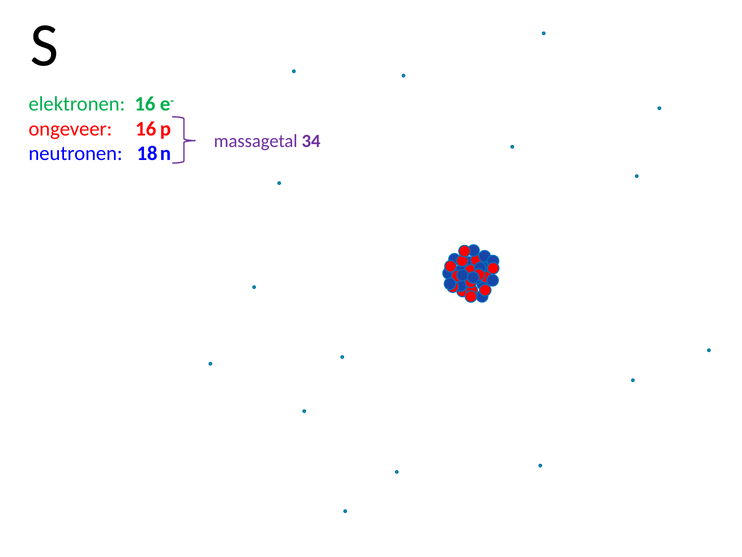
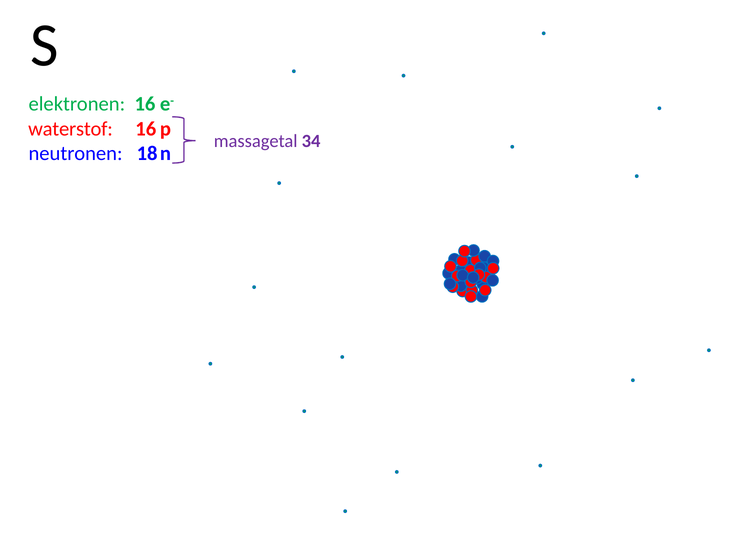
ongeveer: ongeveer -> waterstof (70, 129)
